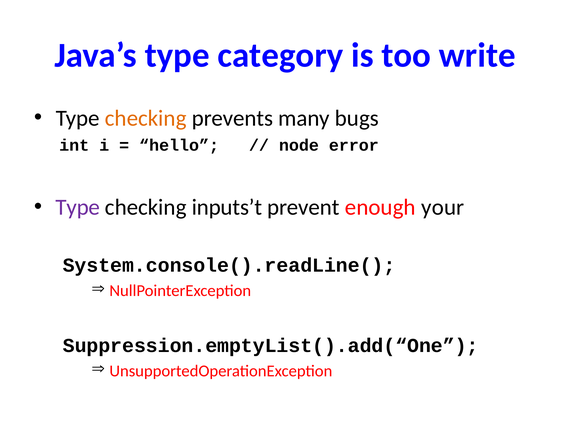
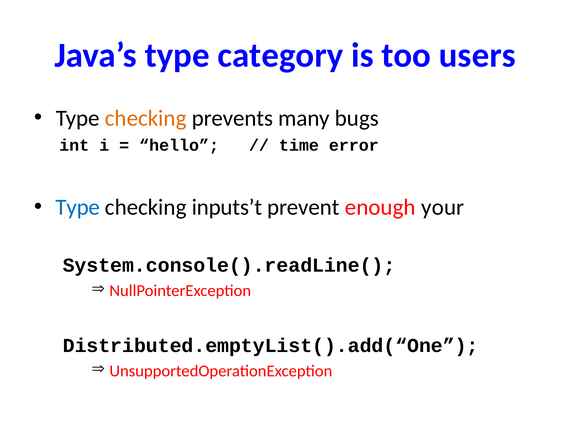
write: write -> users (477, 55)
node: node -> time (299, 145)
Type colour: purple -> blue (78, 207)
Suppression.emptyList().add(“One: Suppression.emptyList().add(“One -> Distributed.emptyList().add(“One (271, 346)
